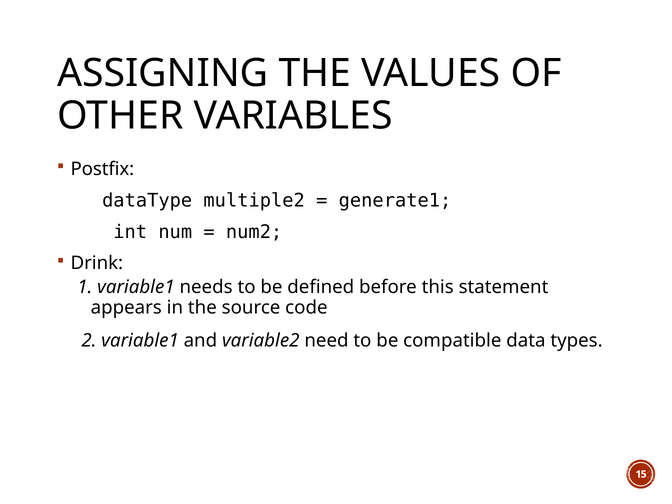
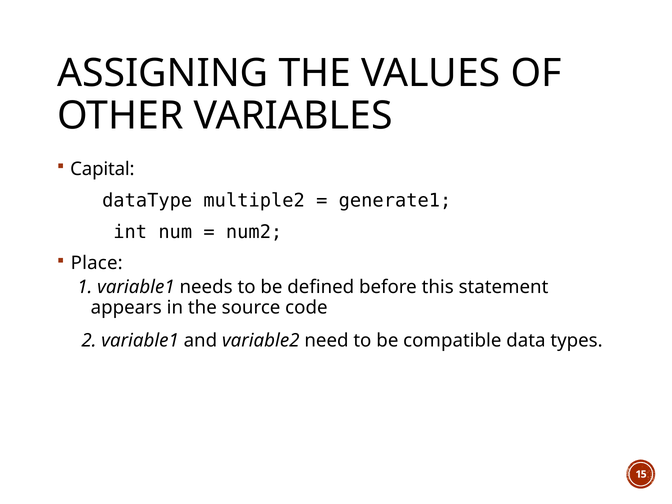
Postfix: Postfix -> Capital (102, 169)
Drink: Drink -> Place (97, 263)
